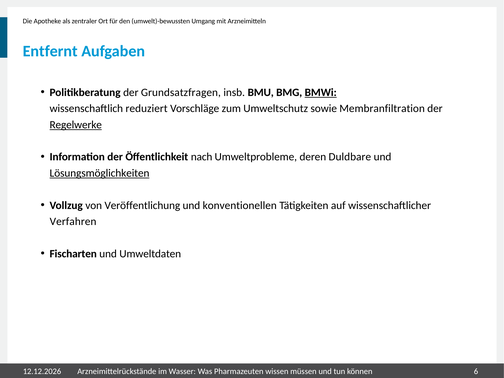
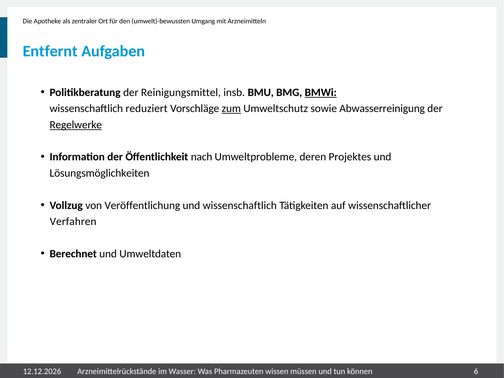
Grundsatzfragen: Grundsatzfragen -> Reinigungsmittel (181, 93)
zum underline: none -> present (231, 109)
Membranfiltration: Membranfiltration -> Abwasserreinigung (382, 109)
Duldbare: Duldbare -> Projektes (350, 157)
Lösungsmöglichkeiten underline: present -> none (100, 173)
und konventionellen: konventionellen -> wissenschaftlich (240, 205)
Fischarten: Fischarten -> Berechnet (73, 254)
